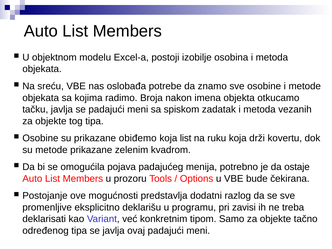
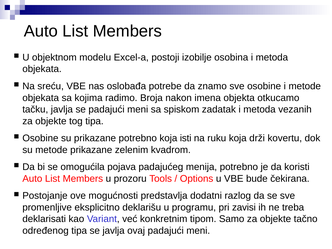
prikazane obiđemo: obiđemo -> potrebno (138, 138)
koja list: list -> isti (186, 138)
ostaje: ostaje -> koristi (297, 167)
